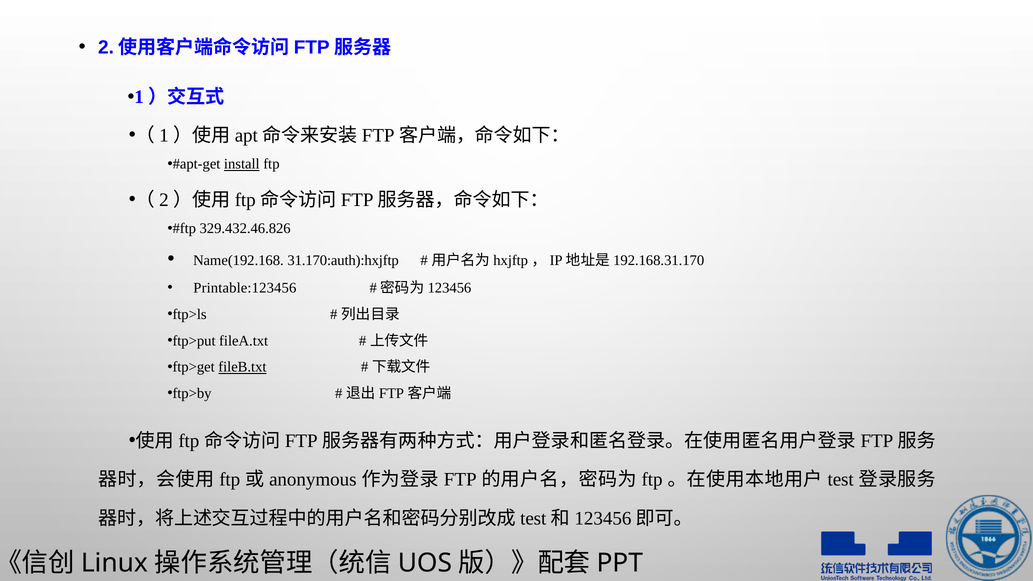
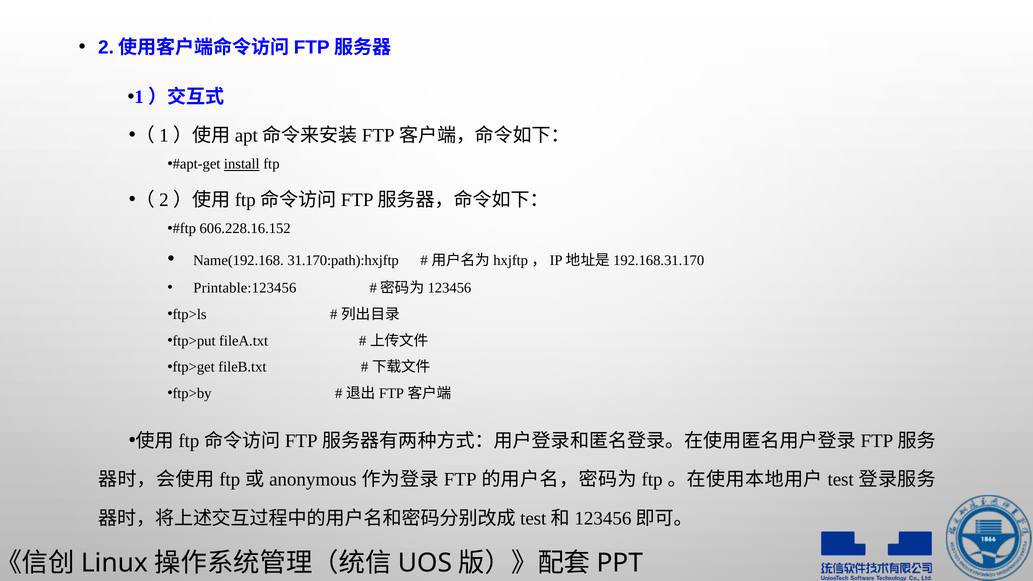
329.432.46.826: 329.432.46.826 -> 606.228.16.152 (245, 229)
31.170:auth):hxjftp: 31.170:auth):hxjftp -> 31.170:path):hxjftp (343, 261)
fileB.txt underline: present -> none (242, 367)
